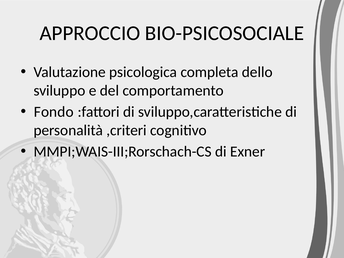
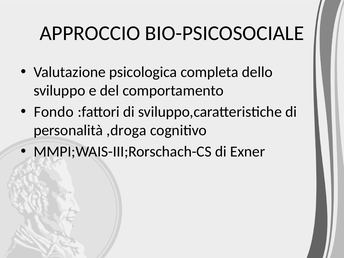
,criteri: ,criteri -> ,droga (126, 130)
